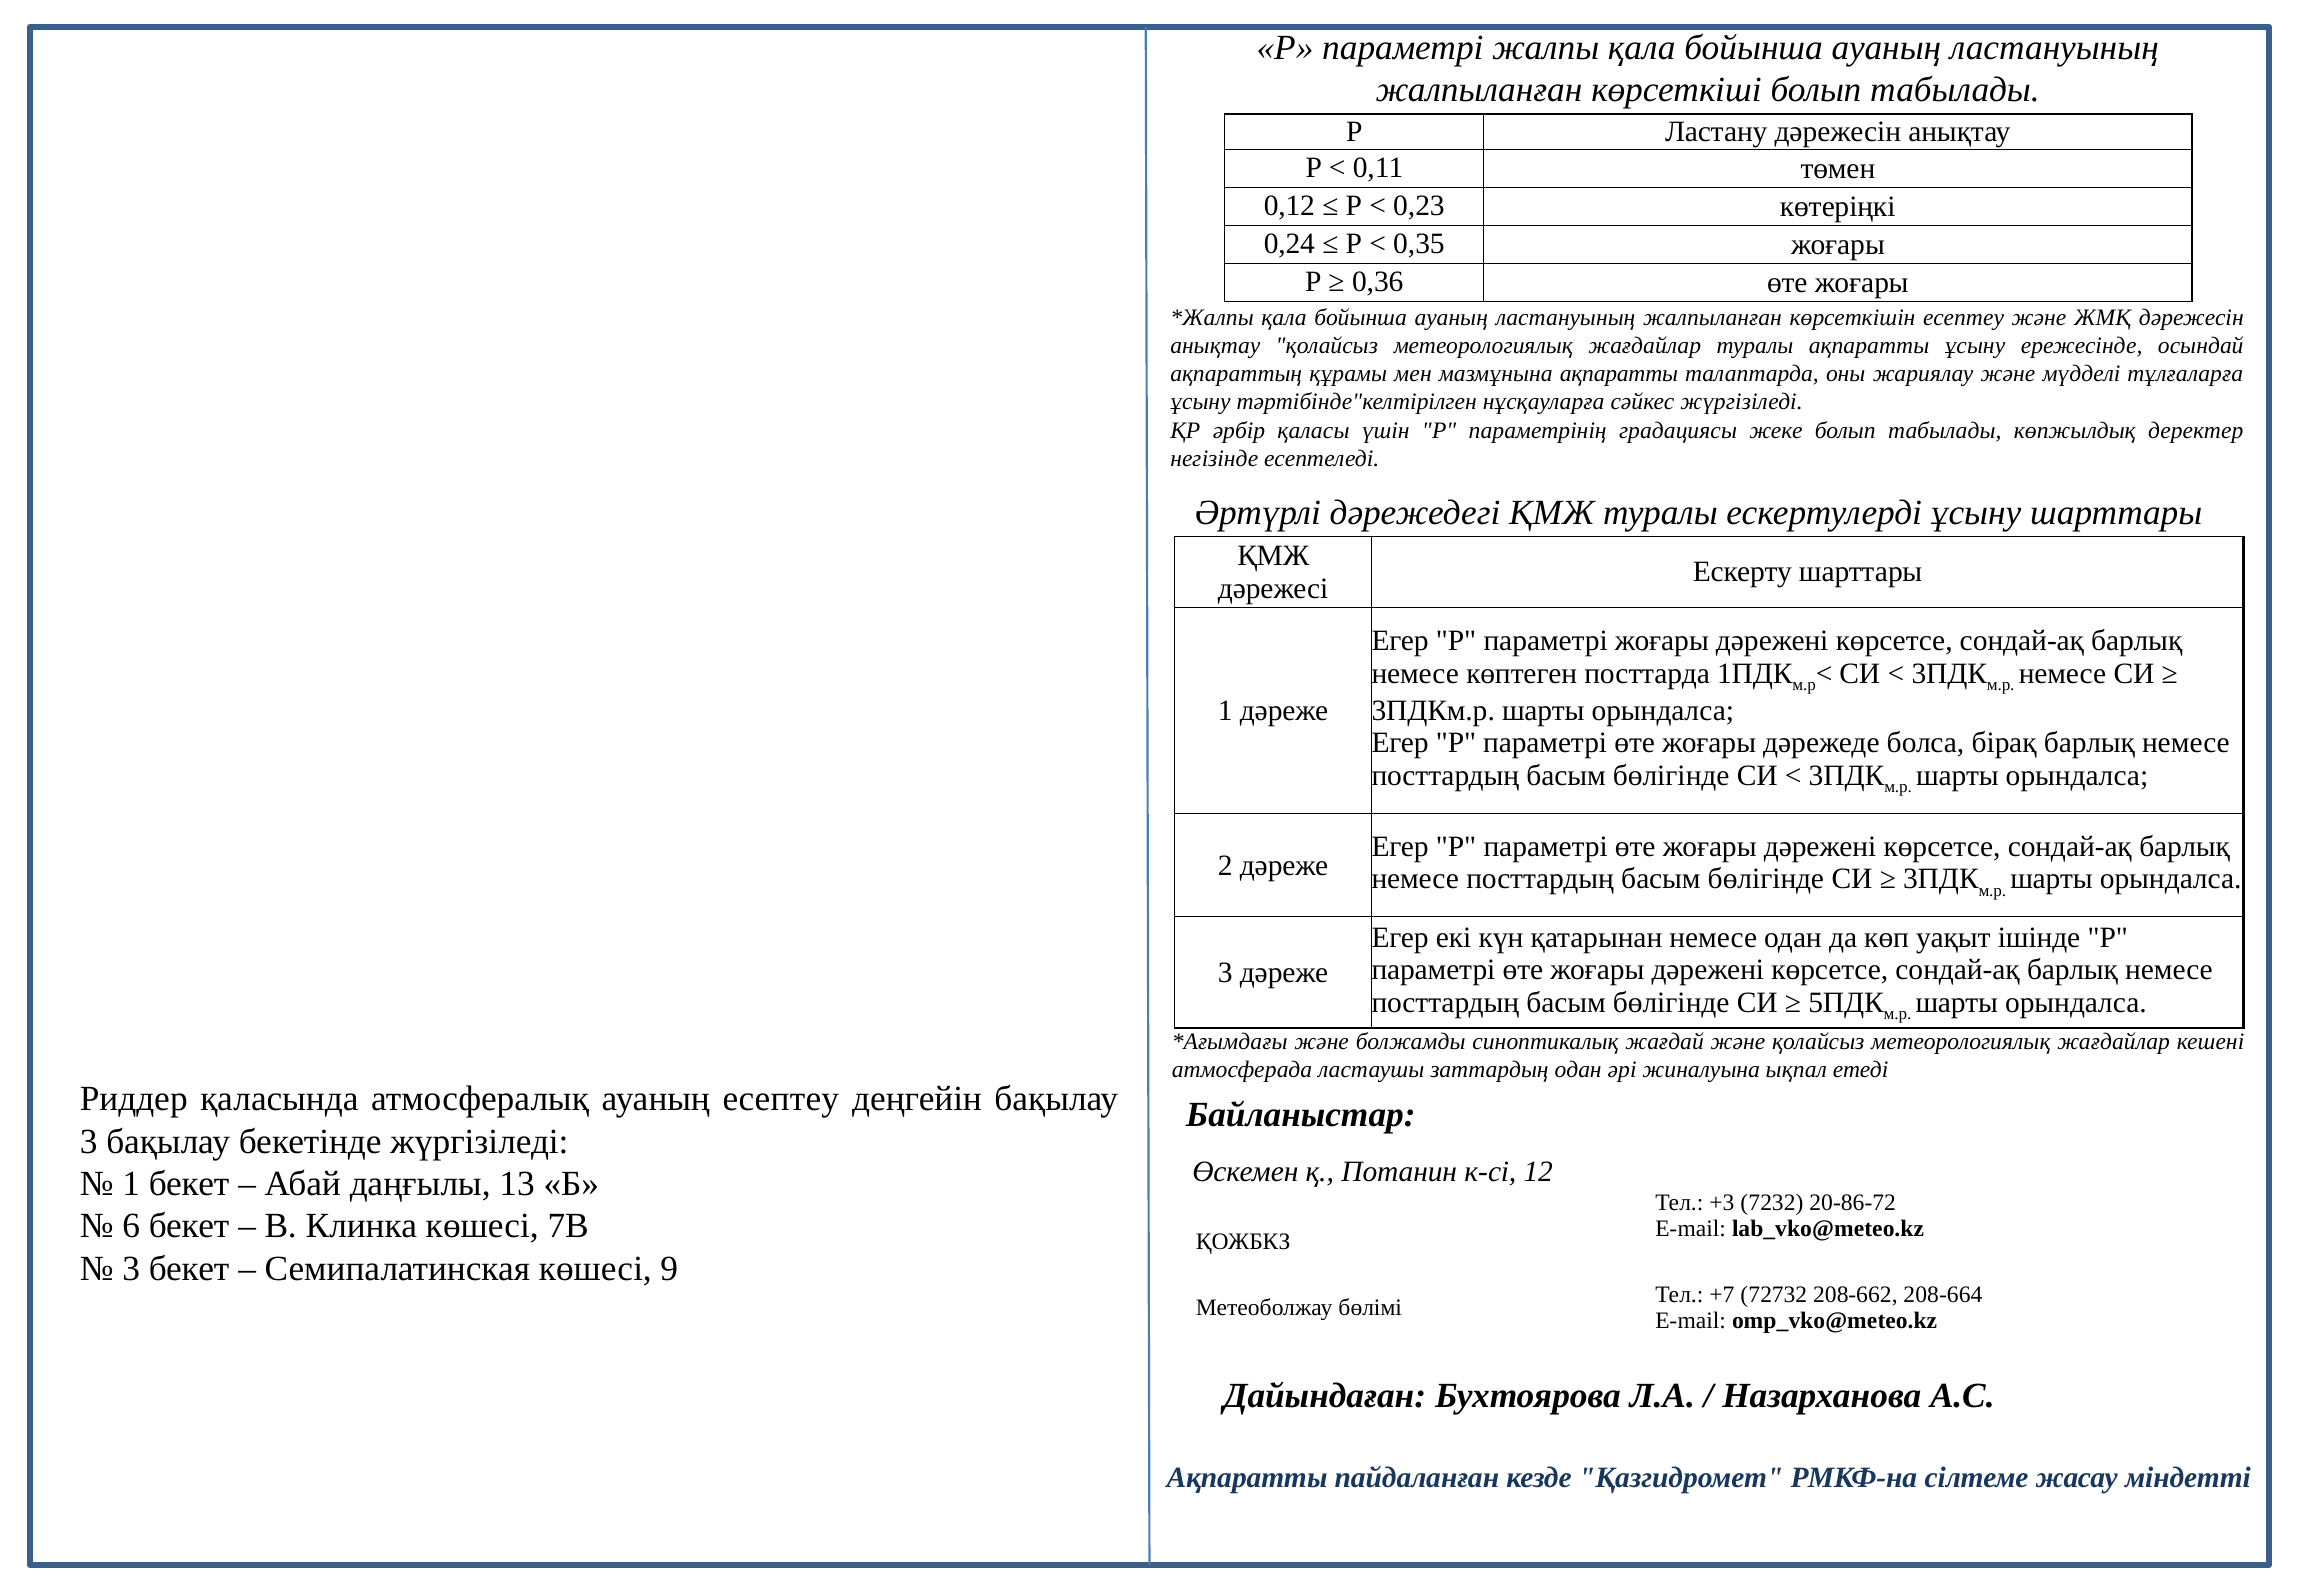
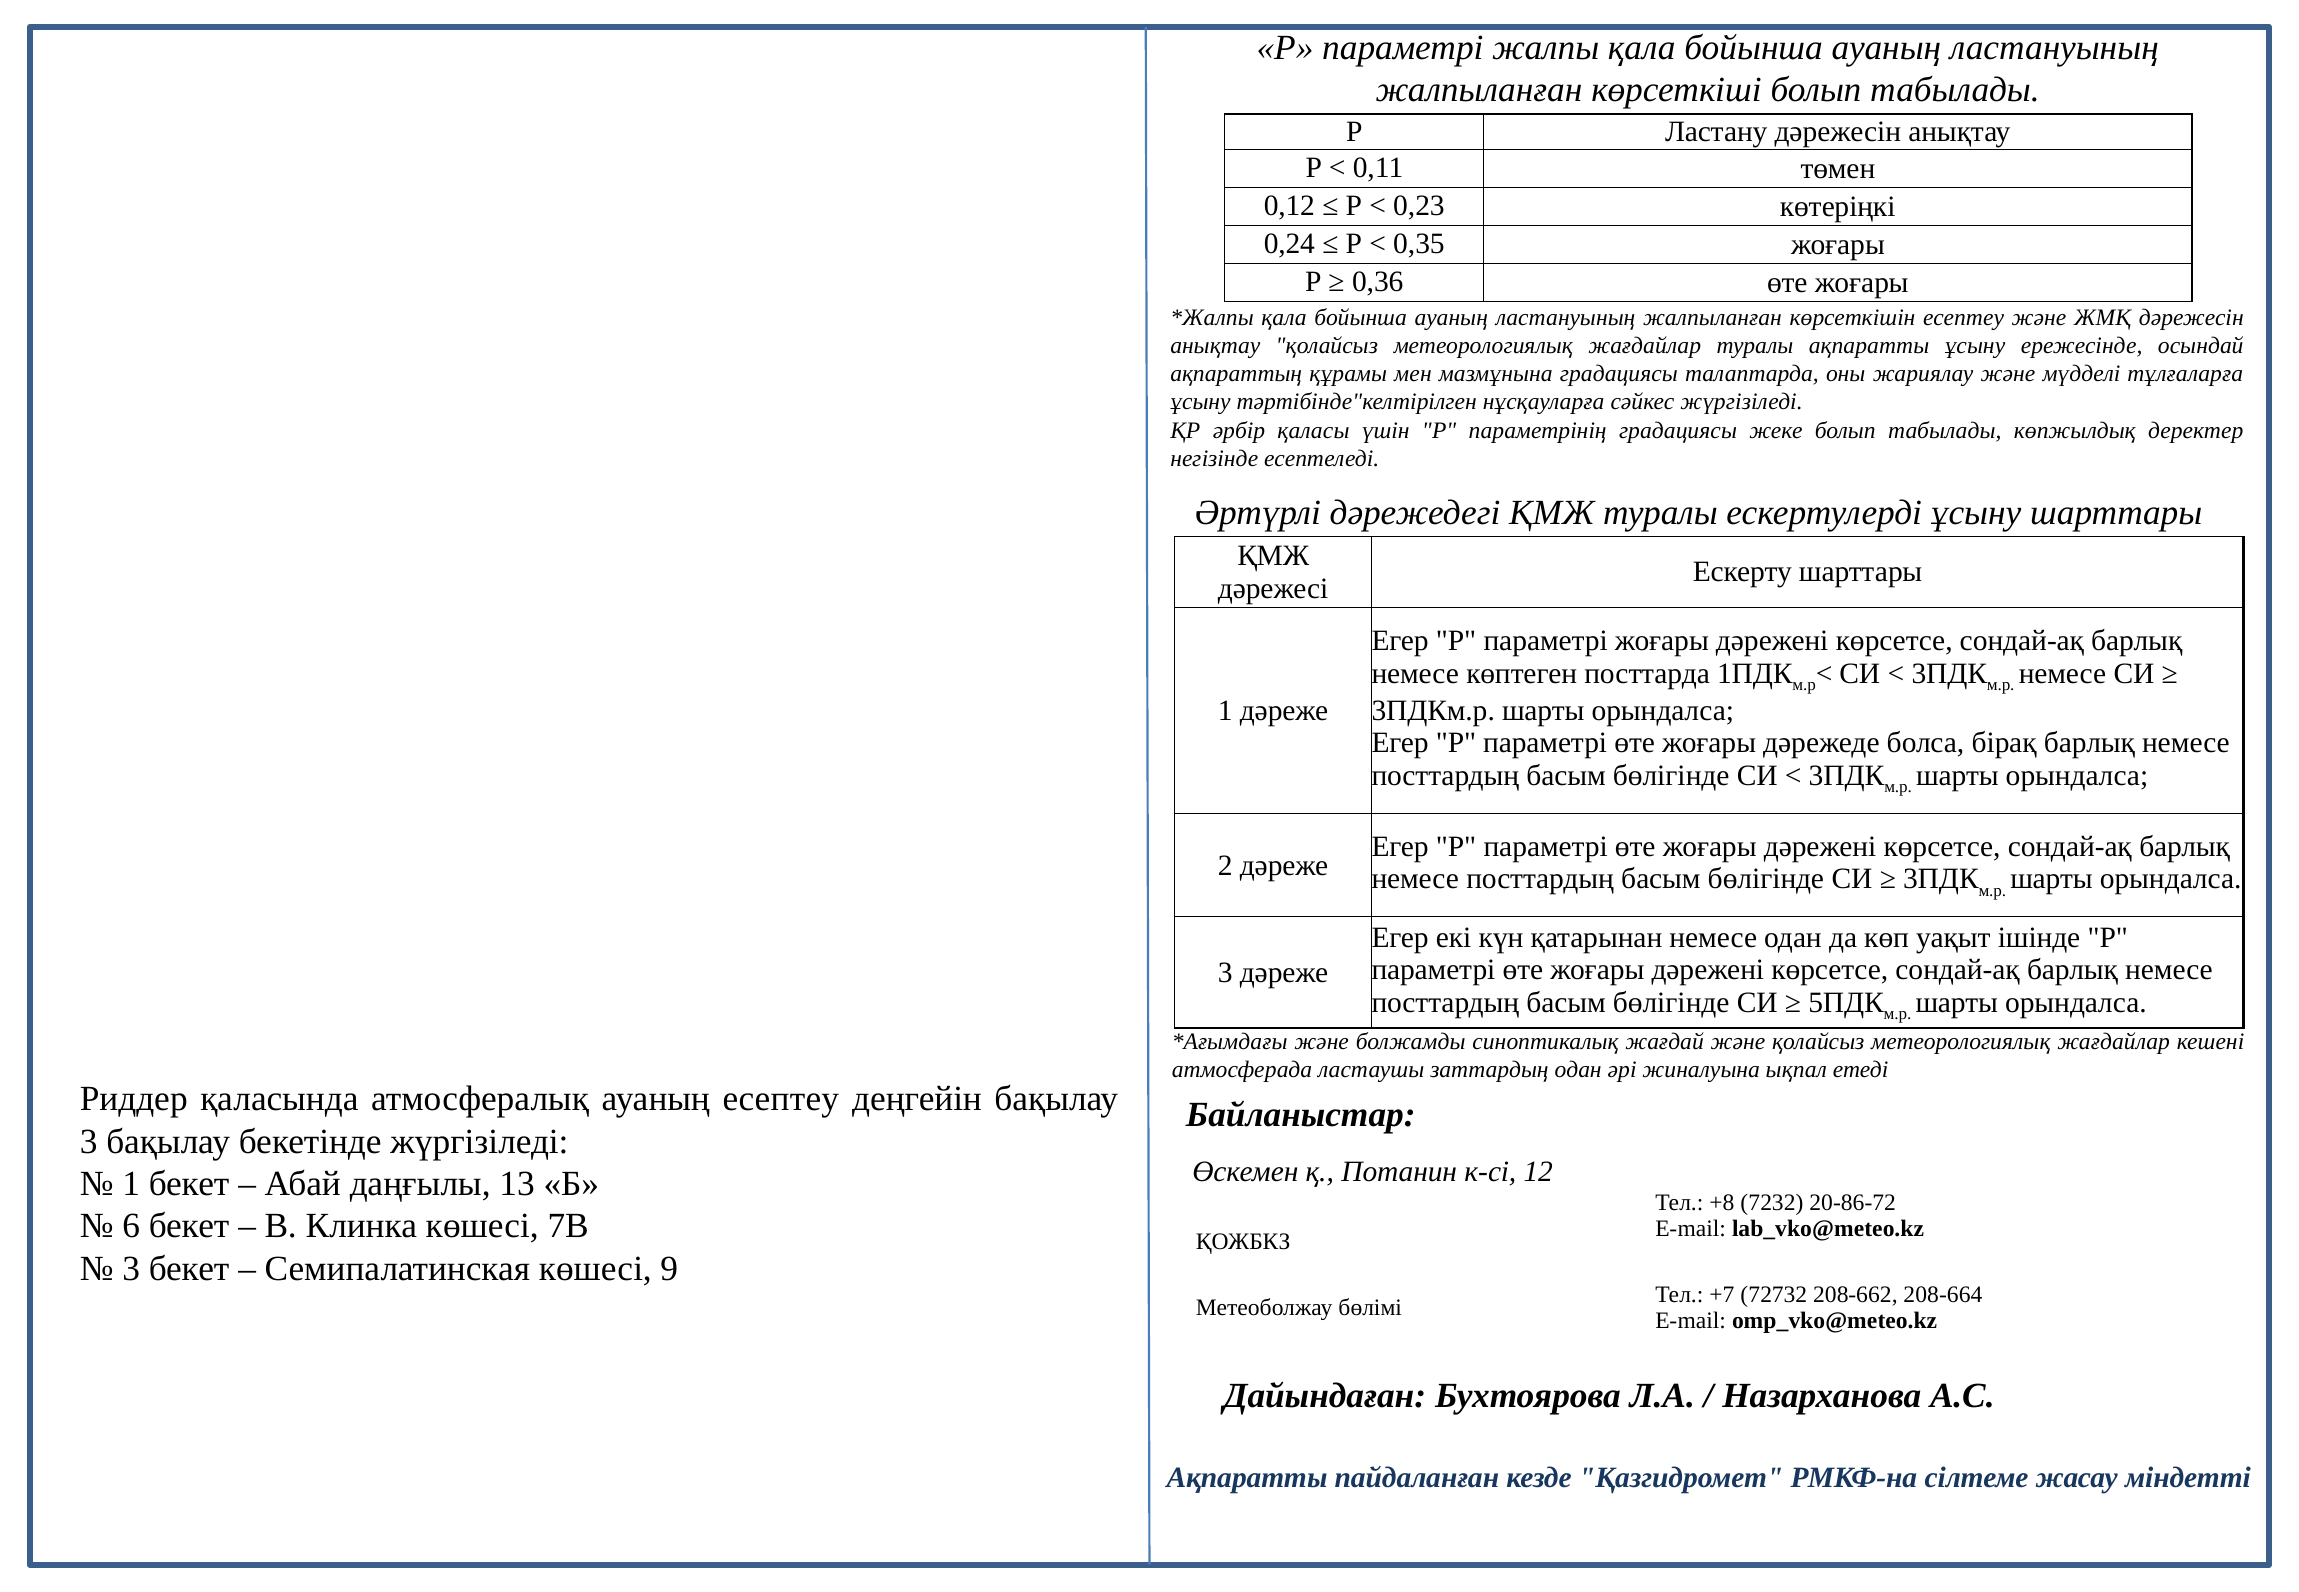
мазмұнына ақпаратты: ақпаратты -> градациясы (1619, 374)
+3: +3 -> +8 (1722, 1202)
